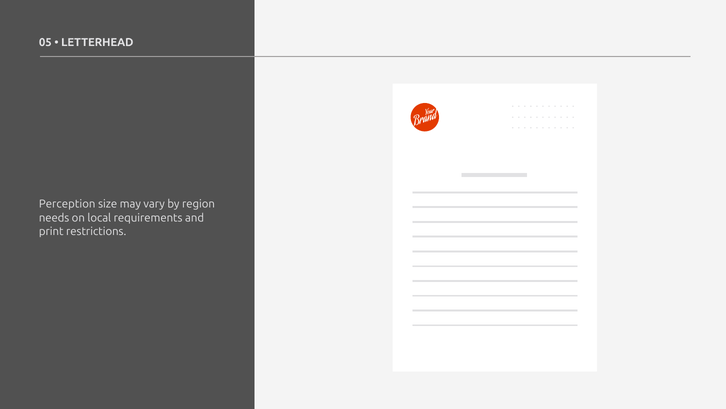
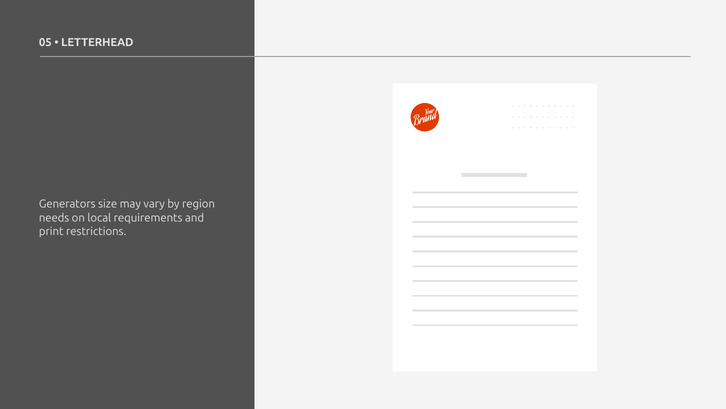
Perception: Perception -> Generators (67, 204)
